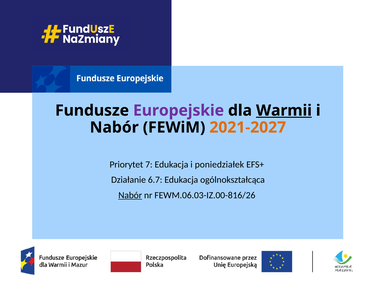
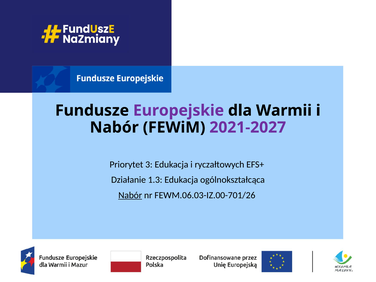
Warmii underline: present -> none (284, 110)
2021-2027 colour: orange -> purple (248, 127)
7: 7 -> 3 (149, 164)
poniedziałek: poniedziałek -> ryczałtowych (220, 164)
6.7: 6.7 -> 1.3 (155, 180)
FEWM.06.03-IZ.00-816/26: FEWM.06.03-IZ.00-816/26 -> FEWM.06.03-IZ.00-701/26 (205, 195)
